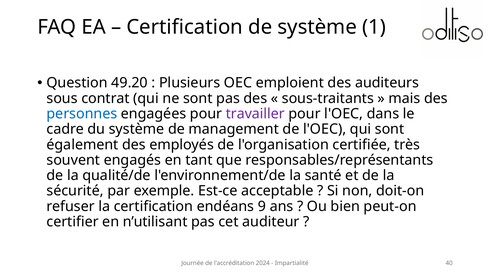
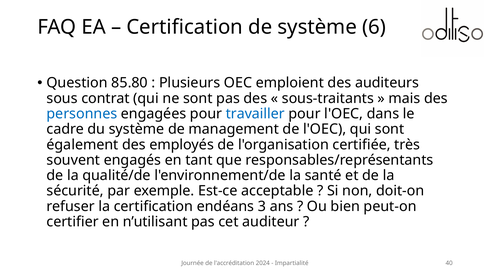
1: 1 -> 6 (374, 27)
49.20: 49.20 -> 85.80 (130, 83)
travailler colour: purple -> blue (255, 114)
9: 9 -> 3 (262, 206)
